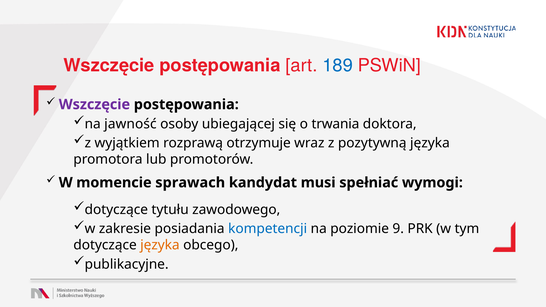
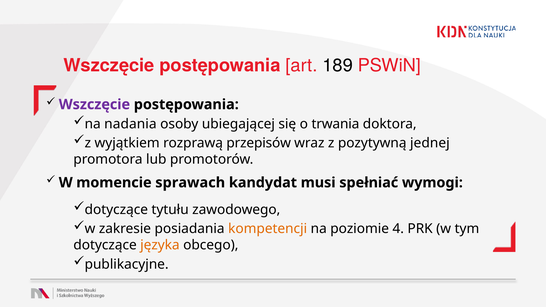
189 colour: blue -> black (338, 65)
jawność: jawność -> nadania (130, 124)
otrzymuje: otrzymuje -> przepisów (259, 143)
pozytywną języka: języka -> jednej (430, 143)
kompetencji colour: blue -> orange (268, 229)
9: 9 -> 4 (398, 229)
